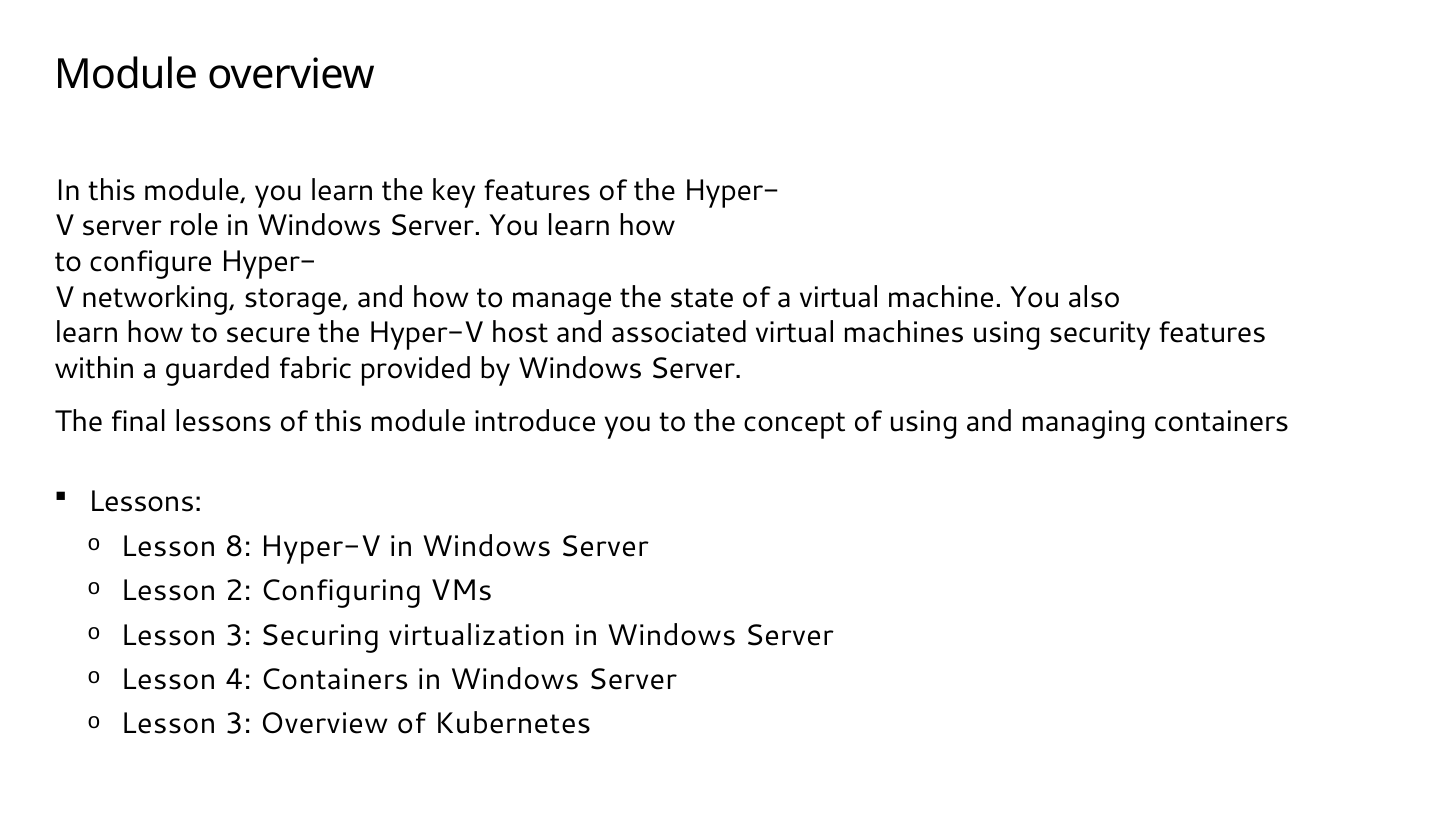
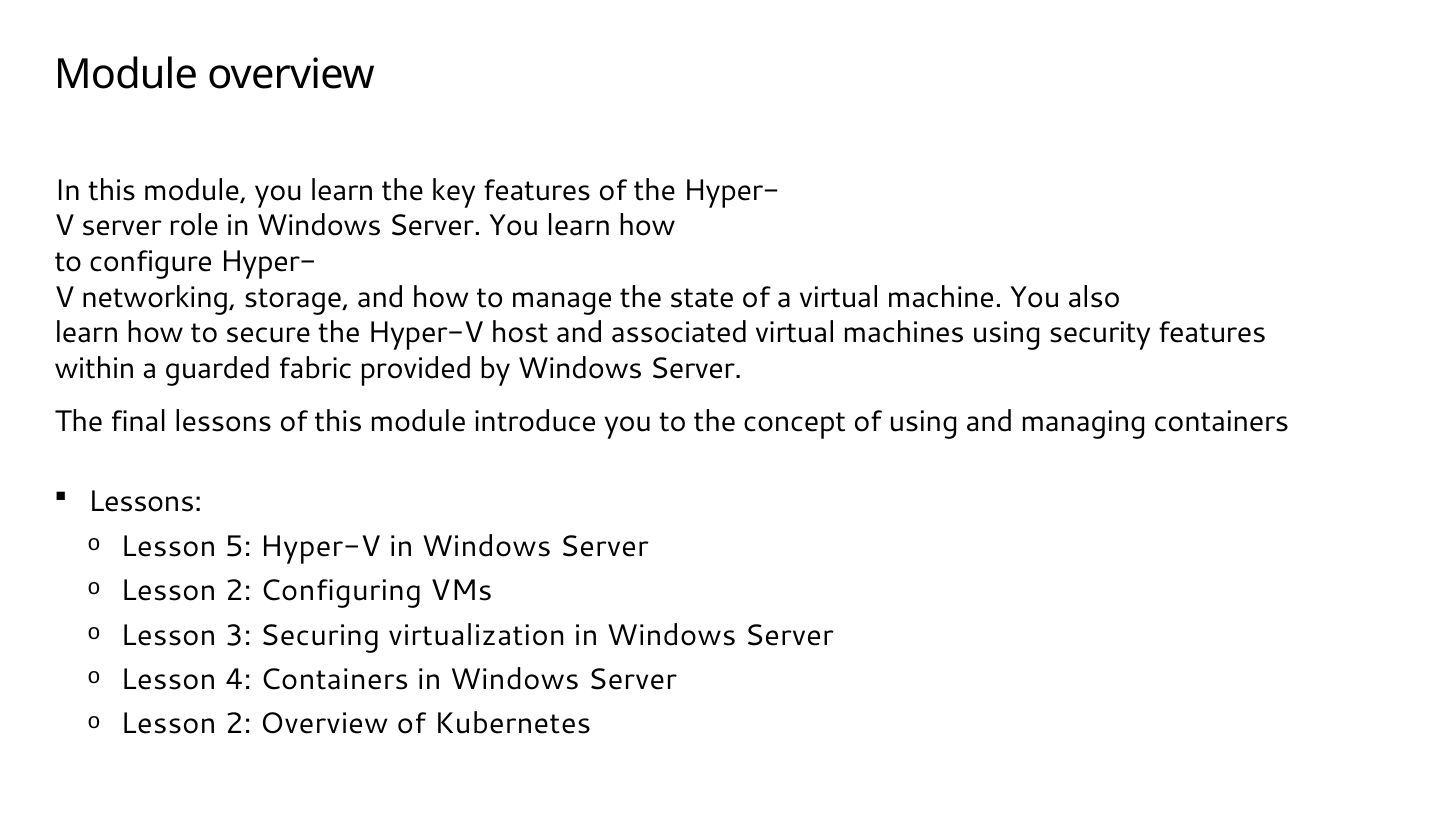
8: 8 -> 5 (238, 546)
3: 3 -> 2 (238, 724)
